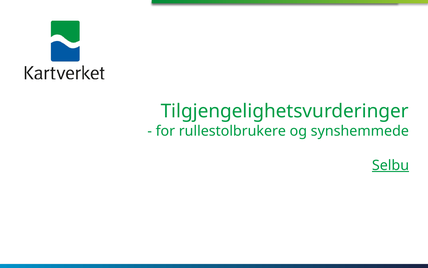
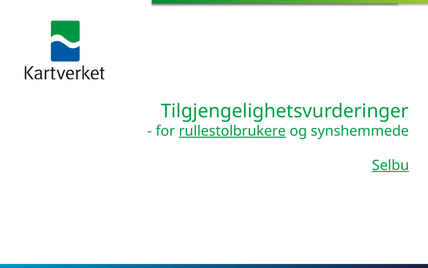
rullestolbrukere underline: none -> present (232, 131)
